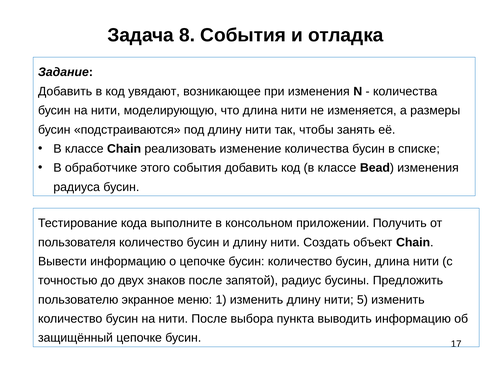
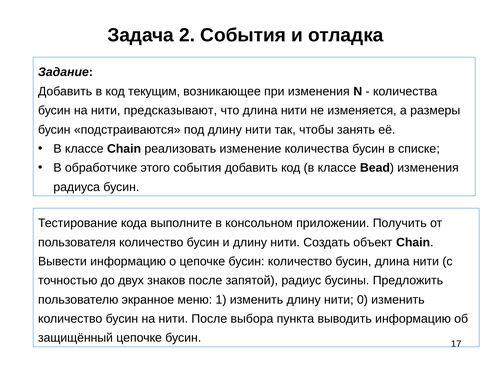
8: 8 -> 2 (187, 35)
увядают: увядают -> текущим (154, 91)
моделирующую: моделирующую -> предсказывают (170, 111)
5: 5 -> 0 (362, 300)
